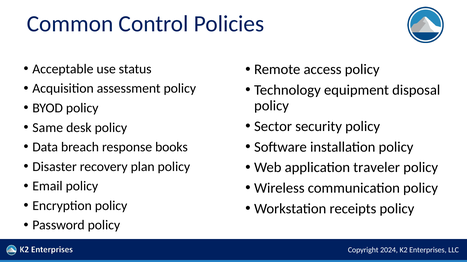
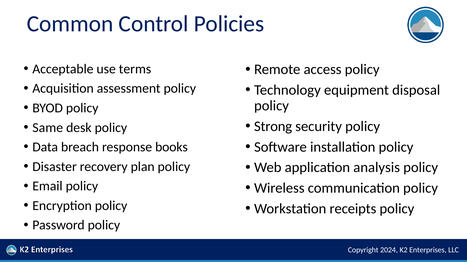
status: status -> terms (135, 69)
Sector: Sector -> Strong (273, 127)
traveler: traveler -> analysis (377, 168)
